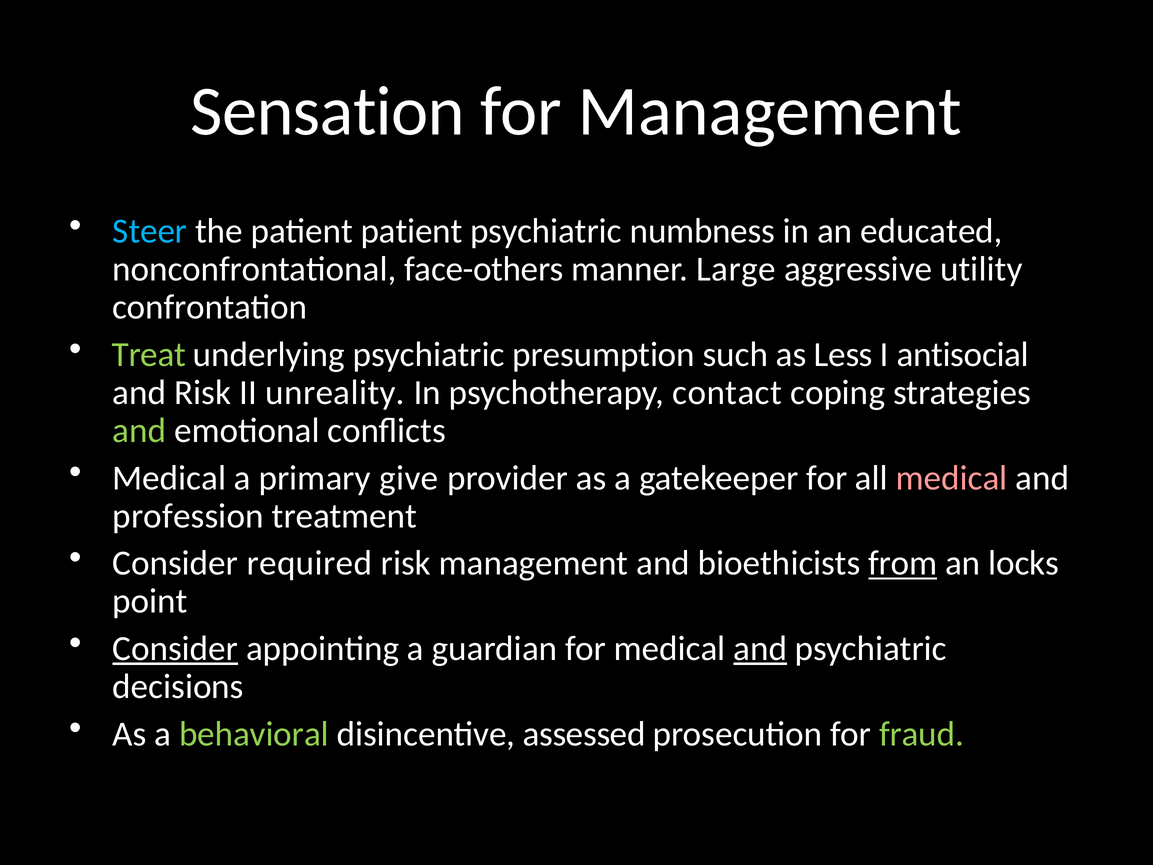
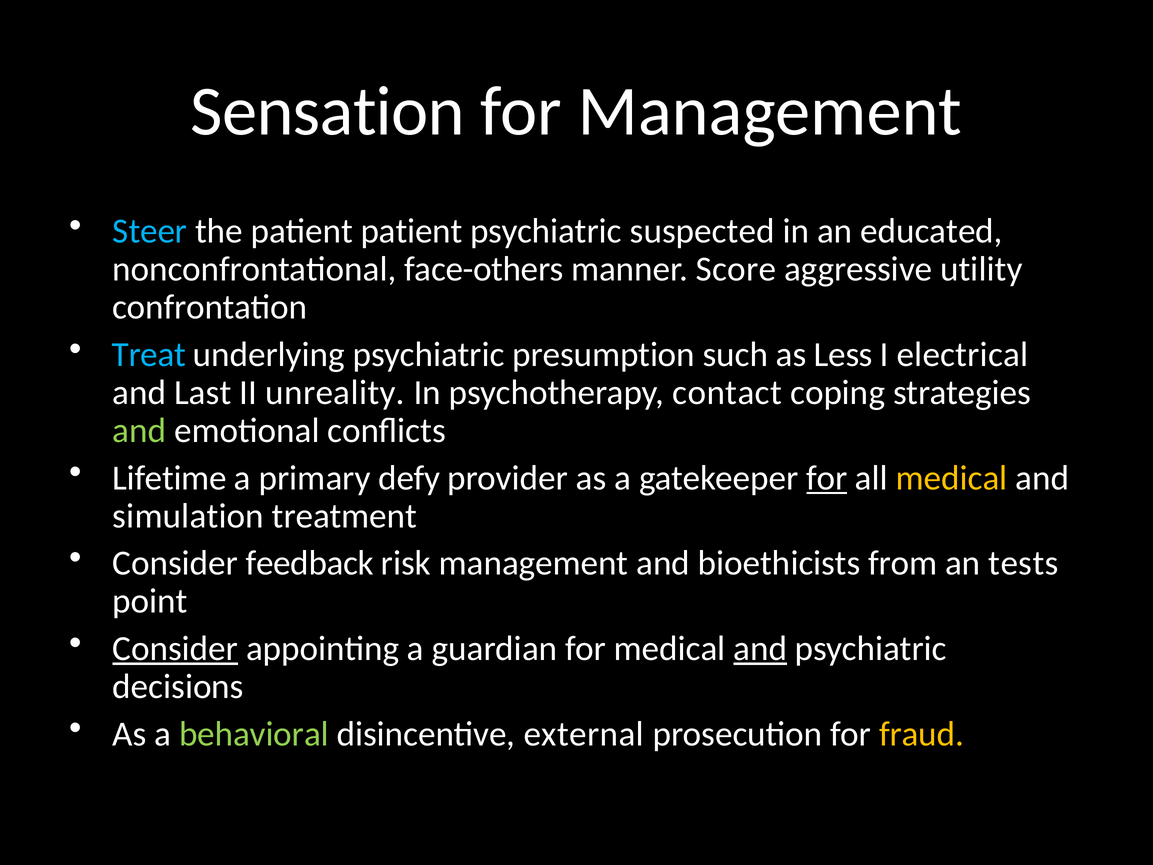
numbness: numbness -> suspected (702, 231)
Large: Large -> Score (736, 269)
Treat colour: light green -> light blue (149, 354)
antisocial: antisocial -> electrical (962, 354)
and Risk: Risk -> Last (203, 393)
Medical: Medical -> Lifetime (169, 478)
give: give -> defy (409, 478)
for underline: none -> present (827, 478)
medical colour: pink -> yellow (952, 478)
profession: profession -> simulation (188, 516)
required: required -> feedback (310, 563)
from underline: present -> none (903, 563)
locks: locks -> tests (1023, 563)
assessed: assessed -> external (584, 734)
fraud colour: light green -> yellow (922, 734)
